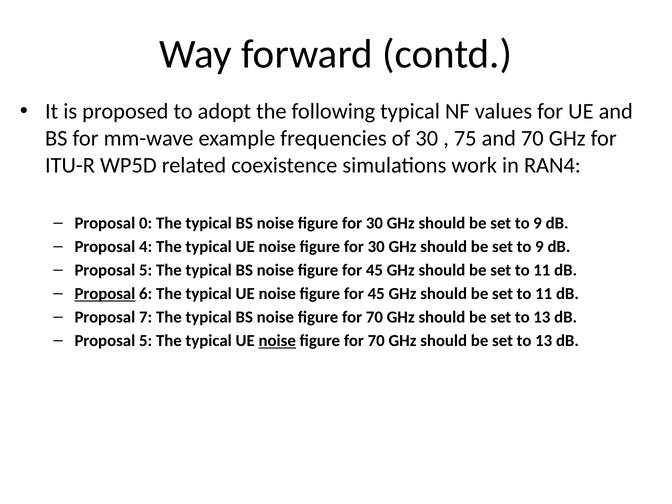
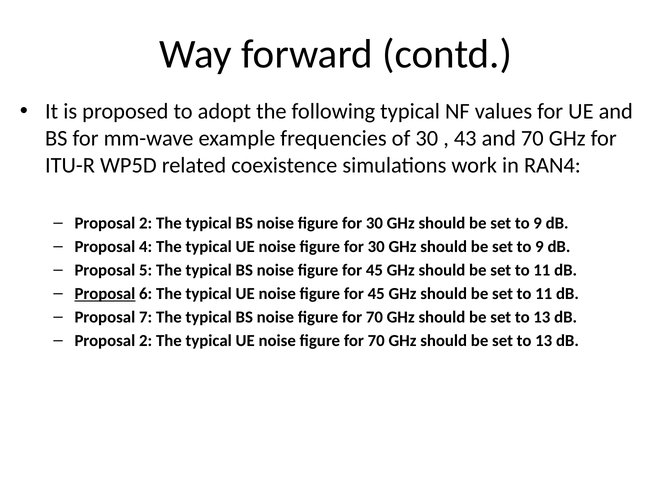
75: 75 -> 43 (465, 138)
0: 0 -> 2 (146, 223)
5: 5 -> 2 (146, 341)
noise underline: present -> none (277, 341)
